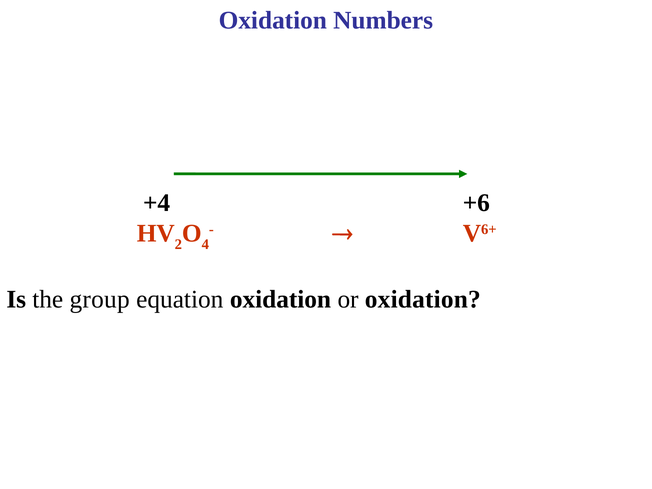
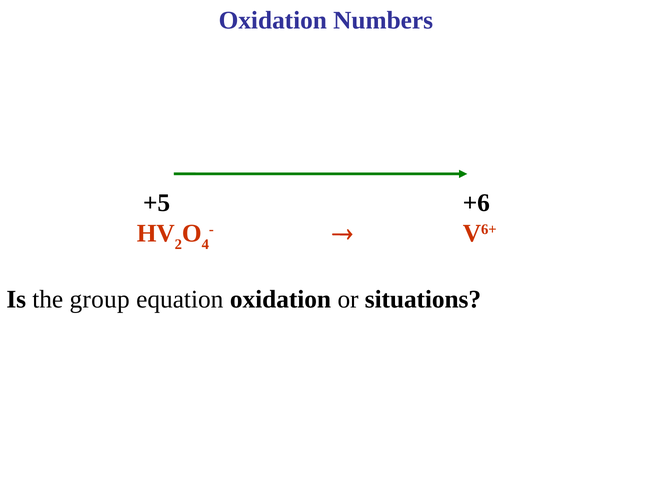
+4: +4 -> +5 (157, 203)
or oxidation: oxidation -> situations (423, 300)
